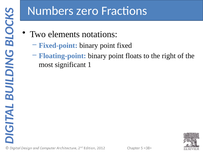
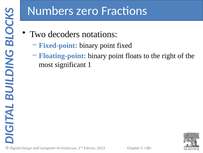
elements: elements -> decoders (64, 34)
